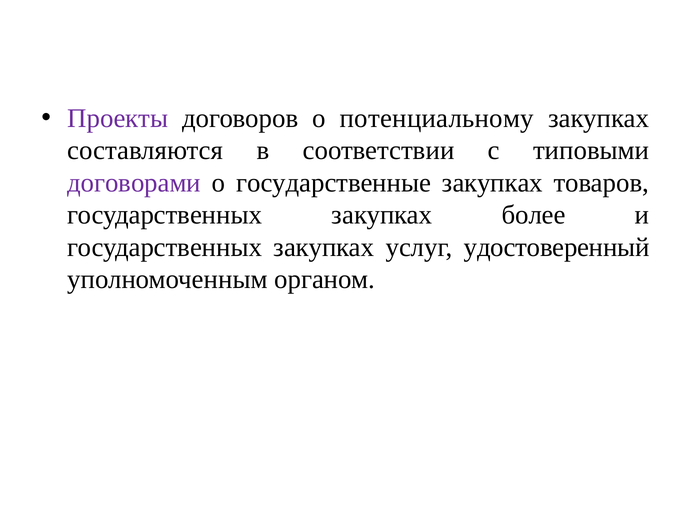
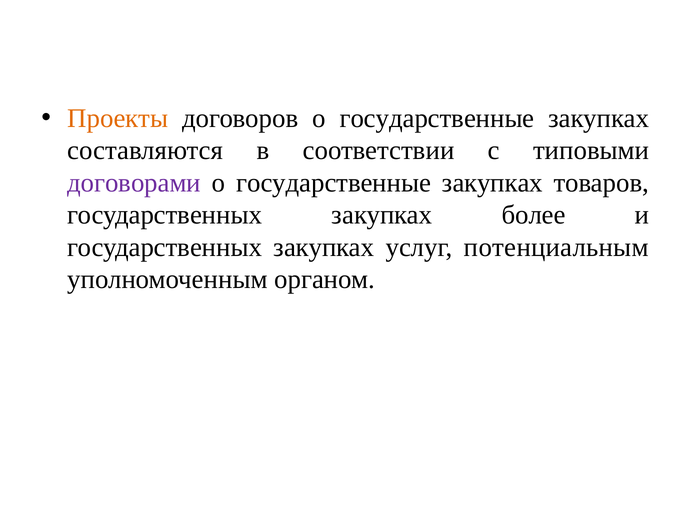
Проекты colour: purple -> orange (118, 118)
договоров о потенциальному: потенциальному -> государственные (437, 118)
удостоверенный: удостоверенный -> потенциальным (556, 247)
